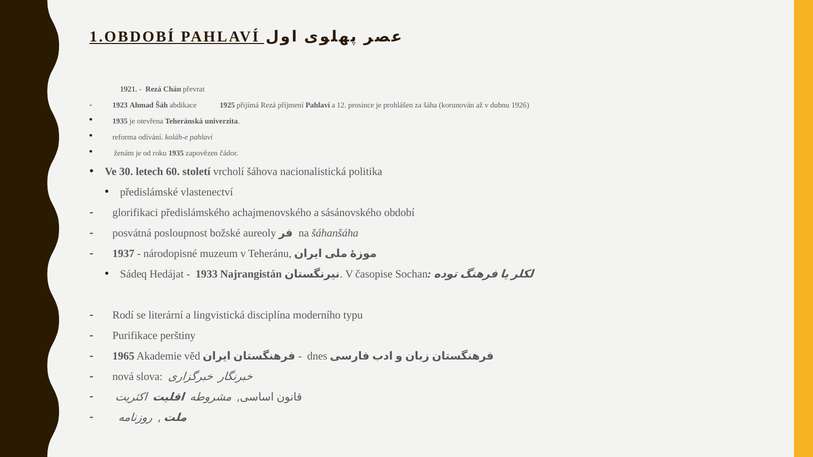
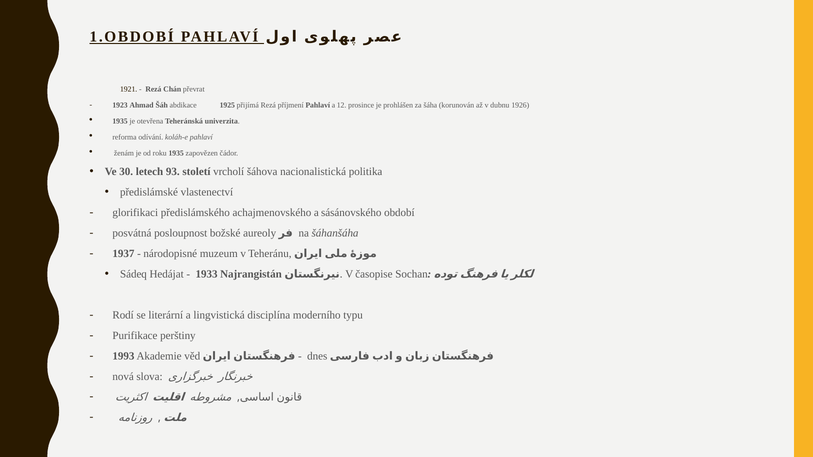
60: 60 -> 93 (173, 172)
1965: 1965 -> 1993 (123, 356)
